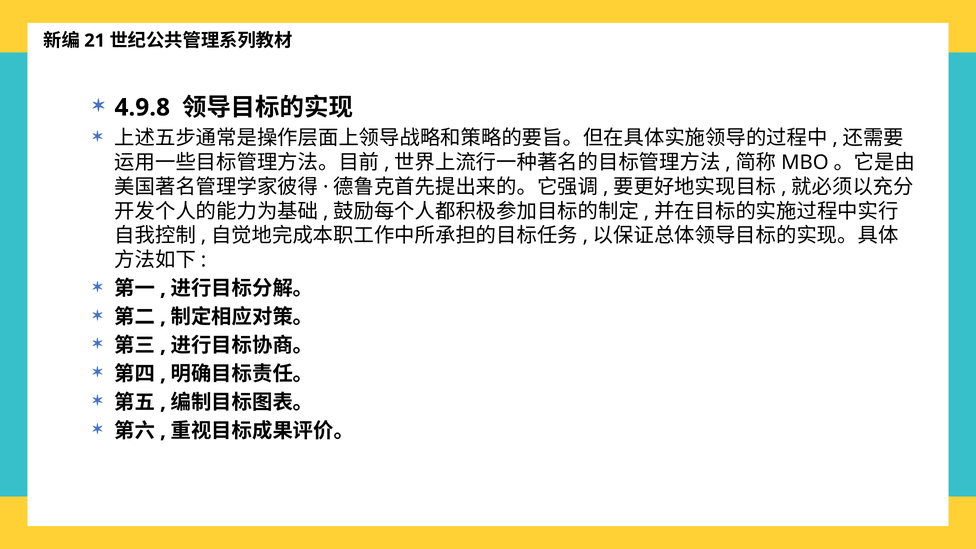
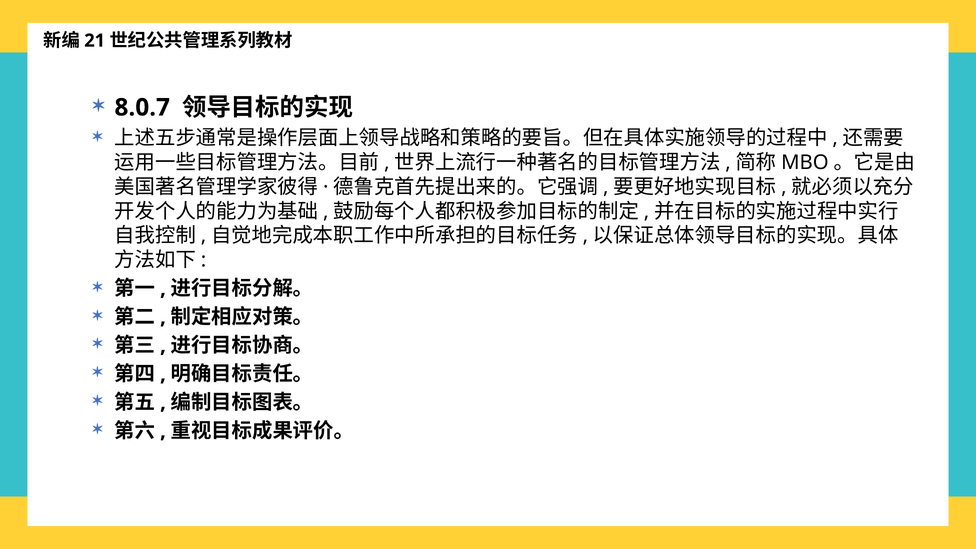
4.9.8: 4.9.8 -> 8.0.7 (142, 107)
